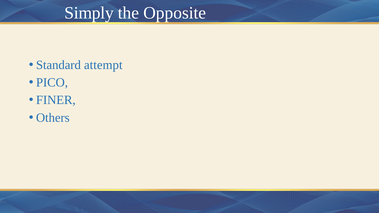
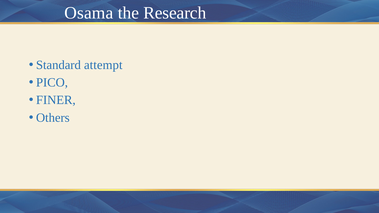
Simply: Simply -> Osama (89, 13)
Opposite: Opposite -> Research (175, 13)
